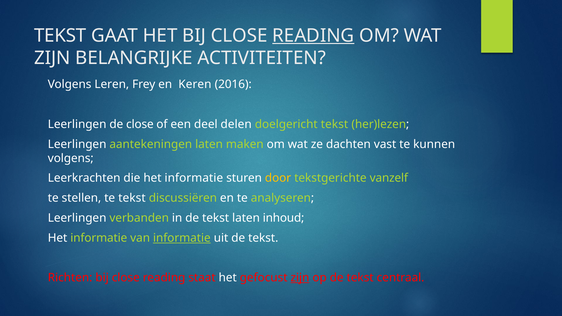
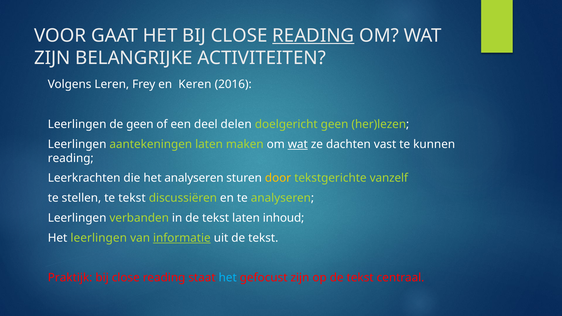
TEKST: TEKST -> VOOR (60, 36)
de close: close -> geen (140, 124)
doelgericht tekst: tekst -> geen (335, 124)
wat underline: none -> present (298, 144)
volgens: volgens -> reading (71, 158)
die het informatie: informatie -> analyseren (194, 178)
informatie: informatie -> leerlingen (99, 238)
Richten: Richten -> Praktijk (70, 278)
het colour: white -> light blue (228, 278)
zijn underline: present -> none (300, 278)
